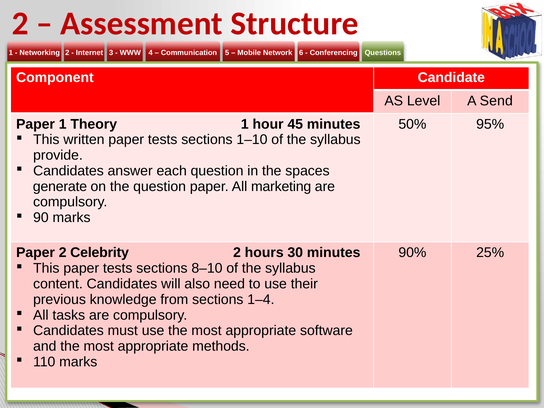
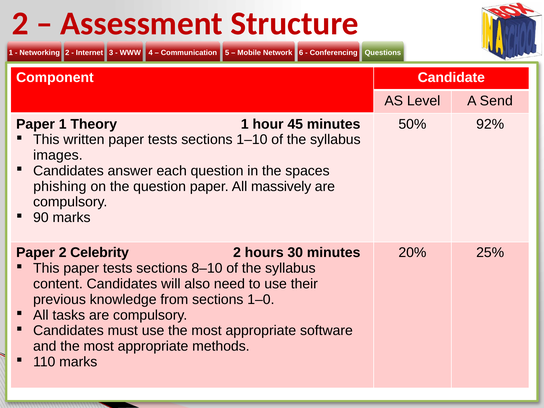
95%: 95% -> 92% (490, 124)
provide: provide -> images (58, 155)
generate: generate -> phishing (60, 186)
marketing: marketing -> massively (281, 186)
90%: 90% -> 20% (412, 253)
1–4: 1–4 -> 1–0 (261, 299)
